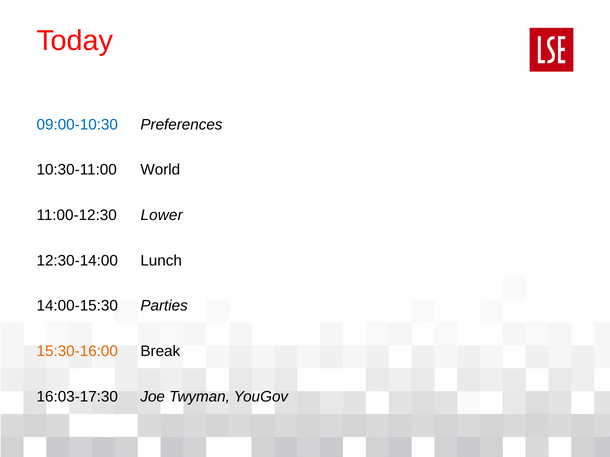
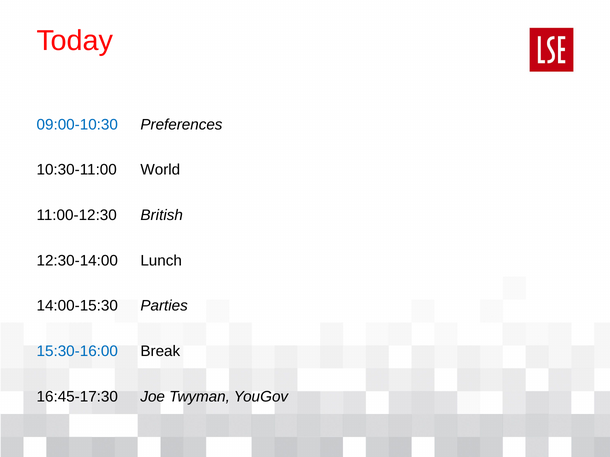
Lower: Lower -> British (162, 215)
15:30-16:00 colour: orange -> blue (77, 352)
16:03-17:30: 16:03-17:30 -> 16:45-17:30 (77, 397)
